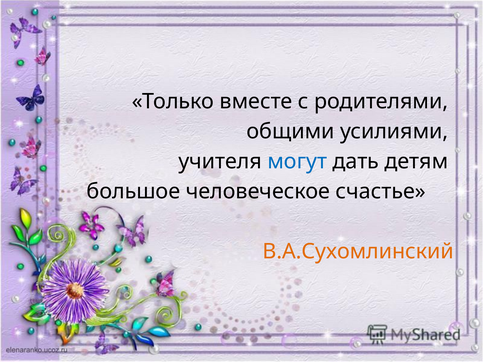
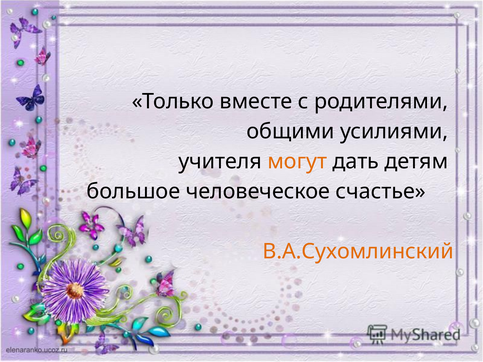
могут colour: blue -> orange (297, 161)
